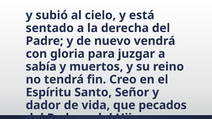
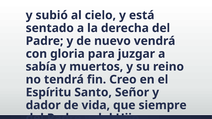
pecados: pecados -> siempre (163, 105)
